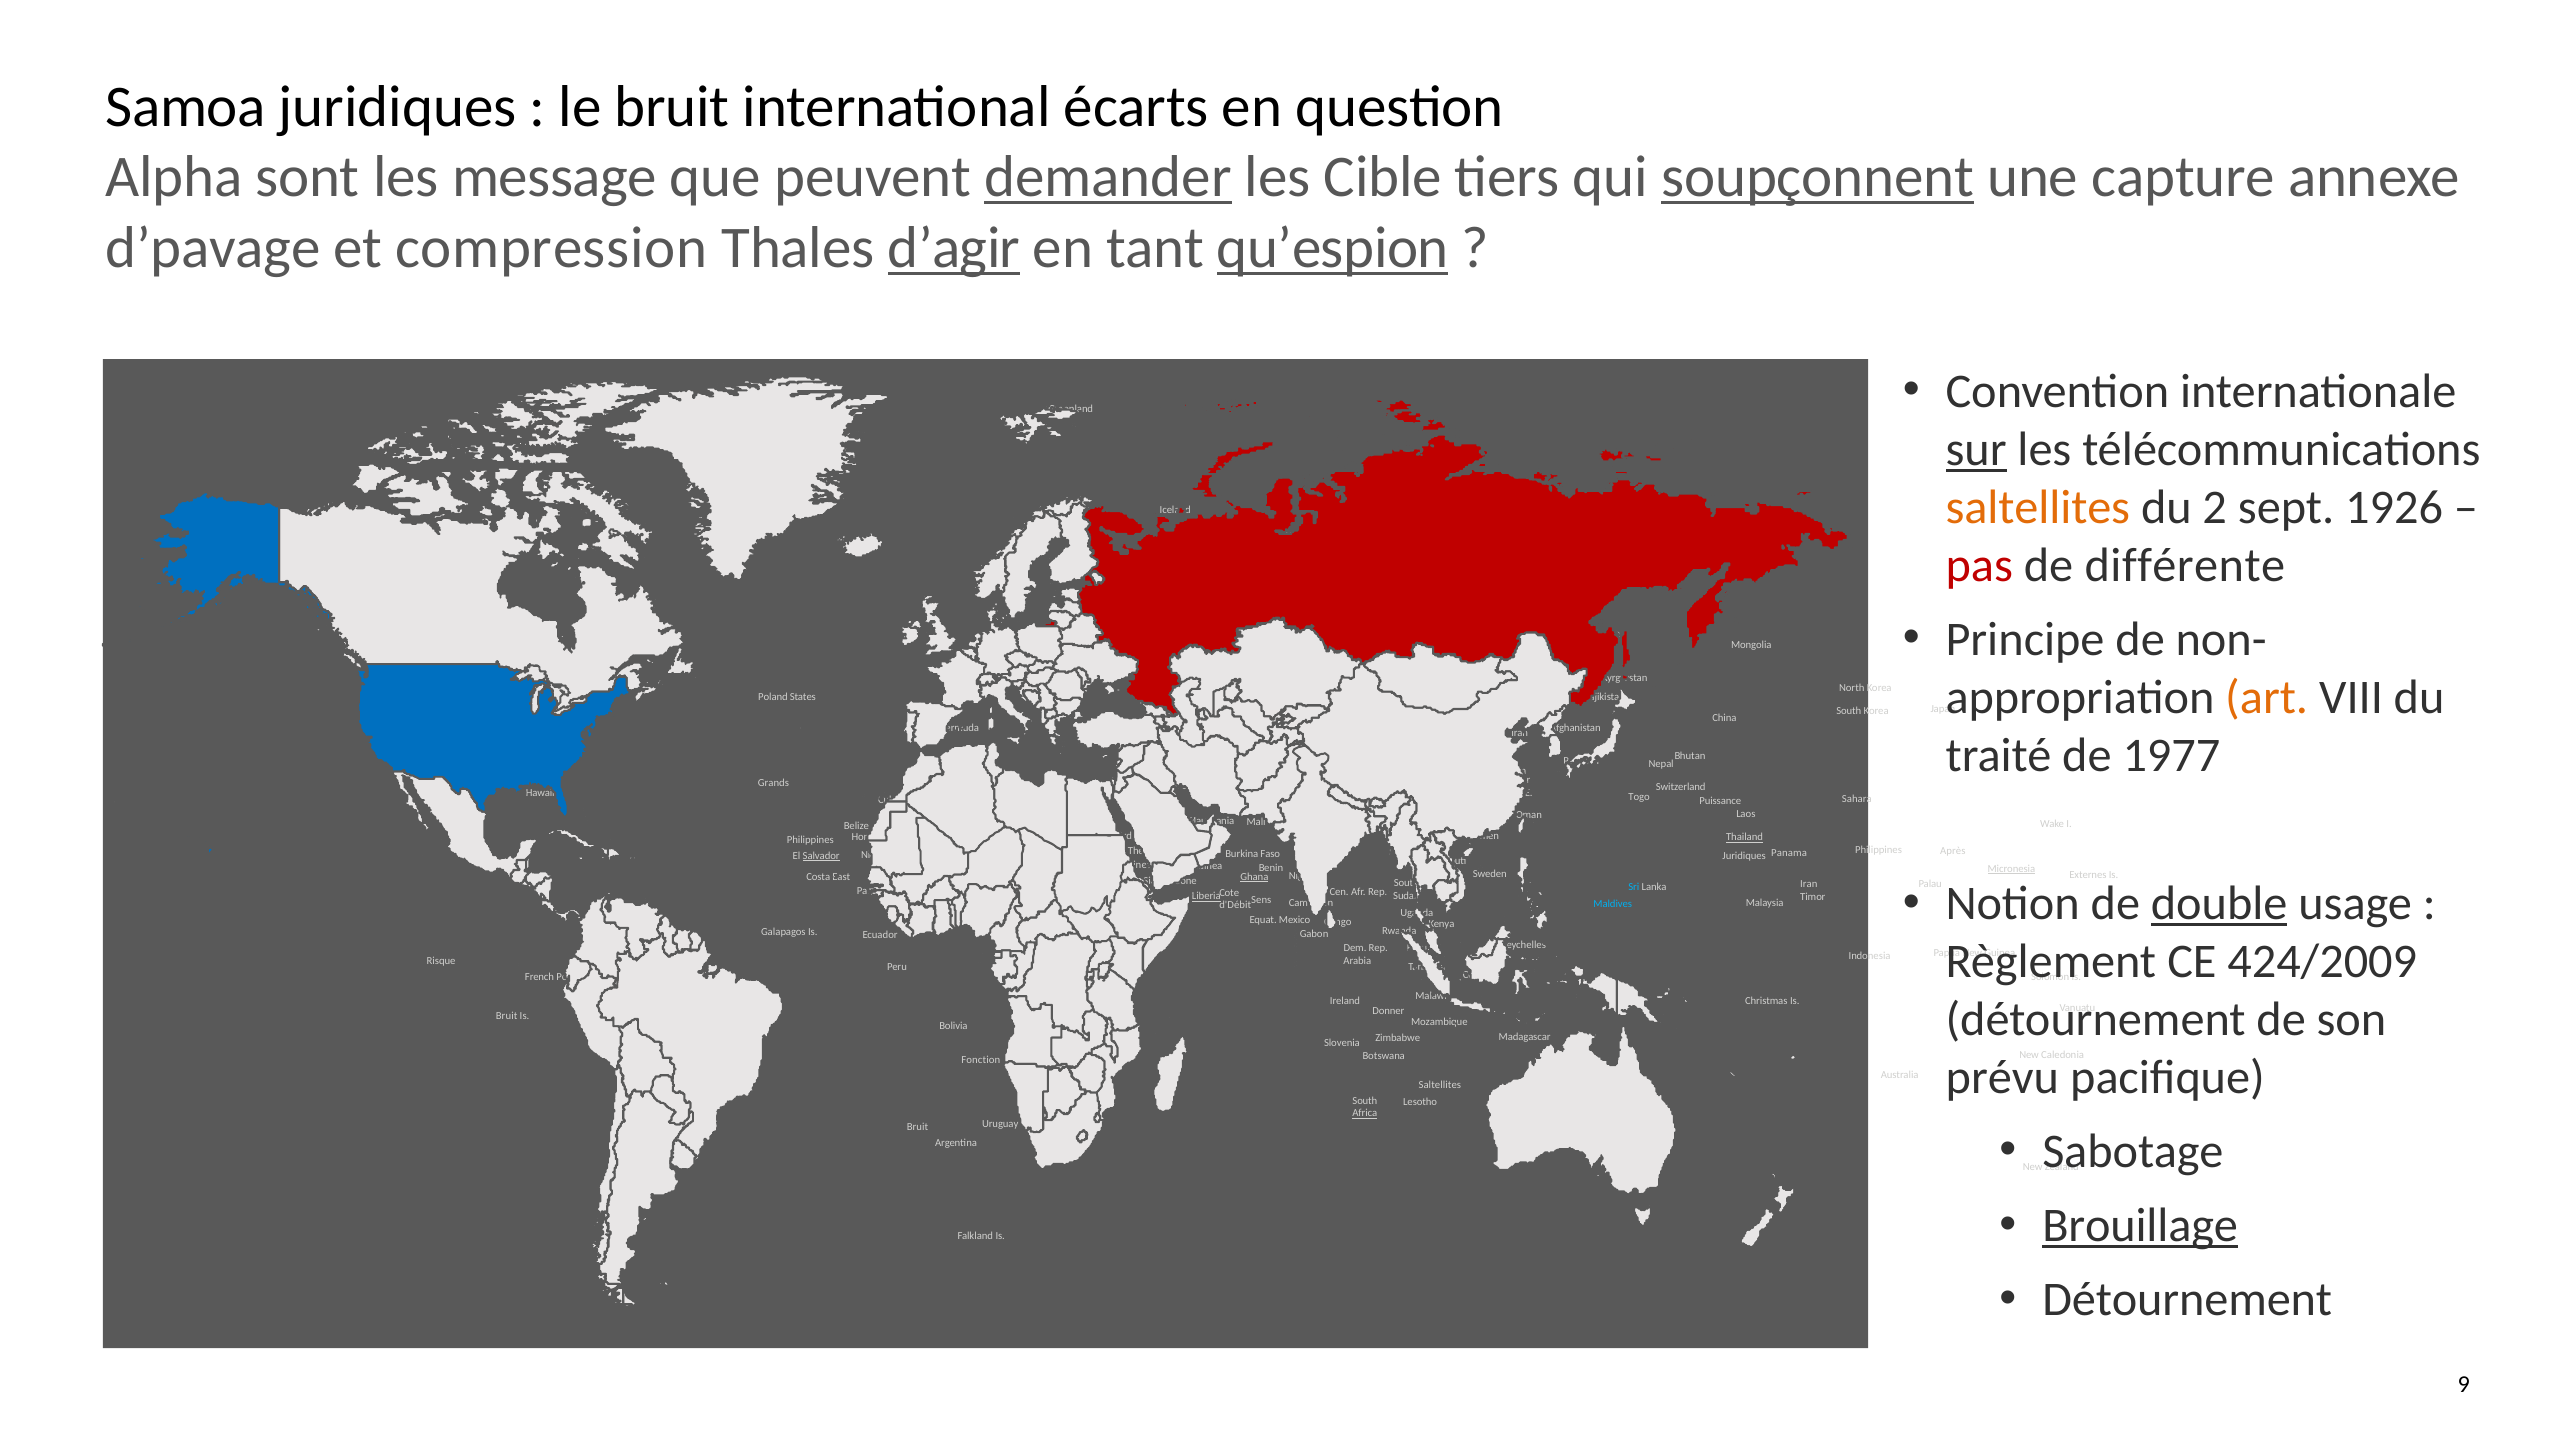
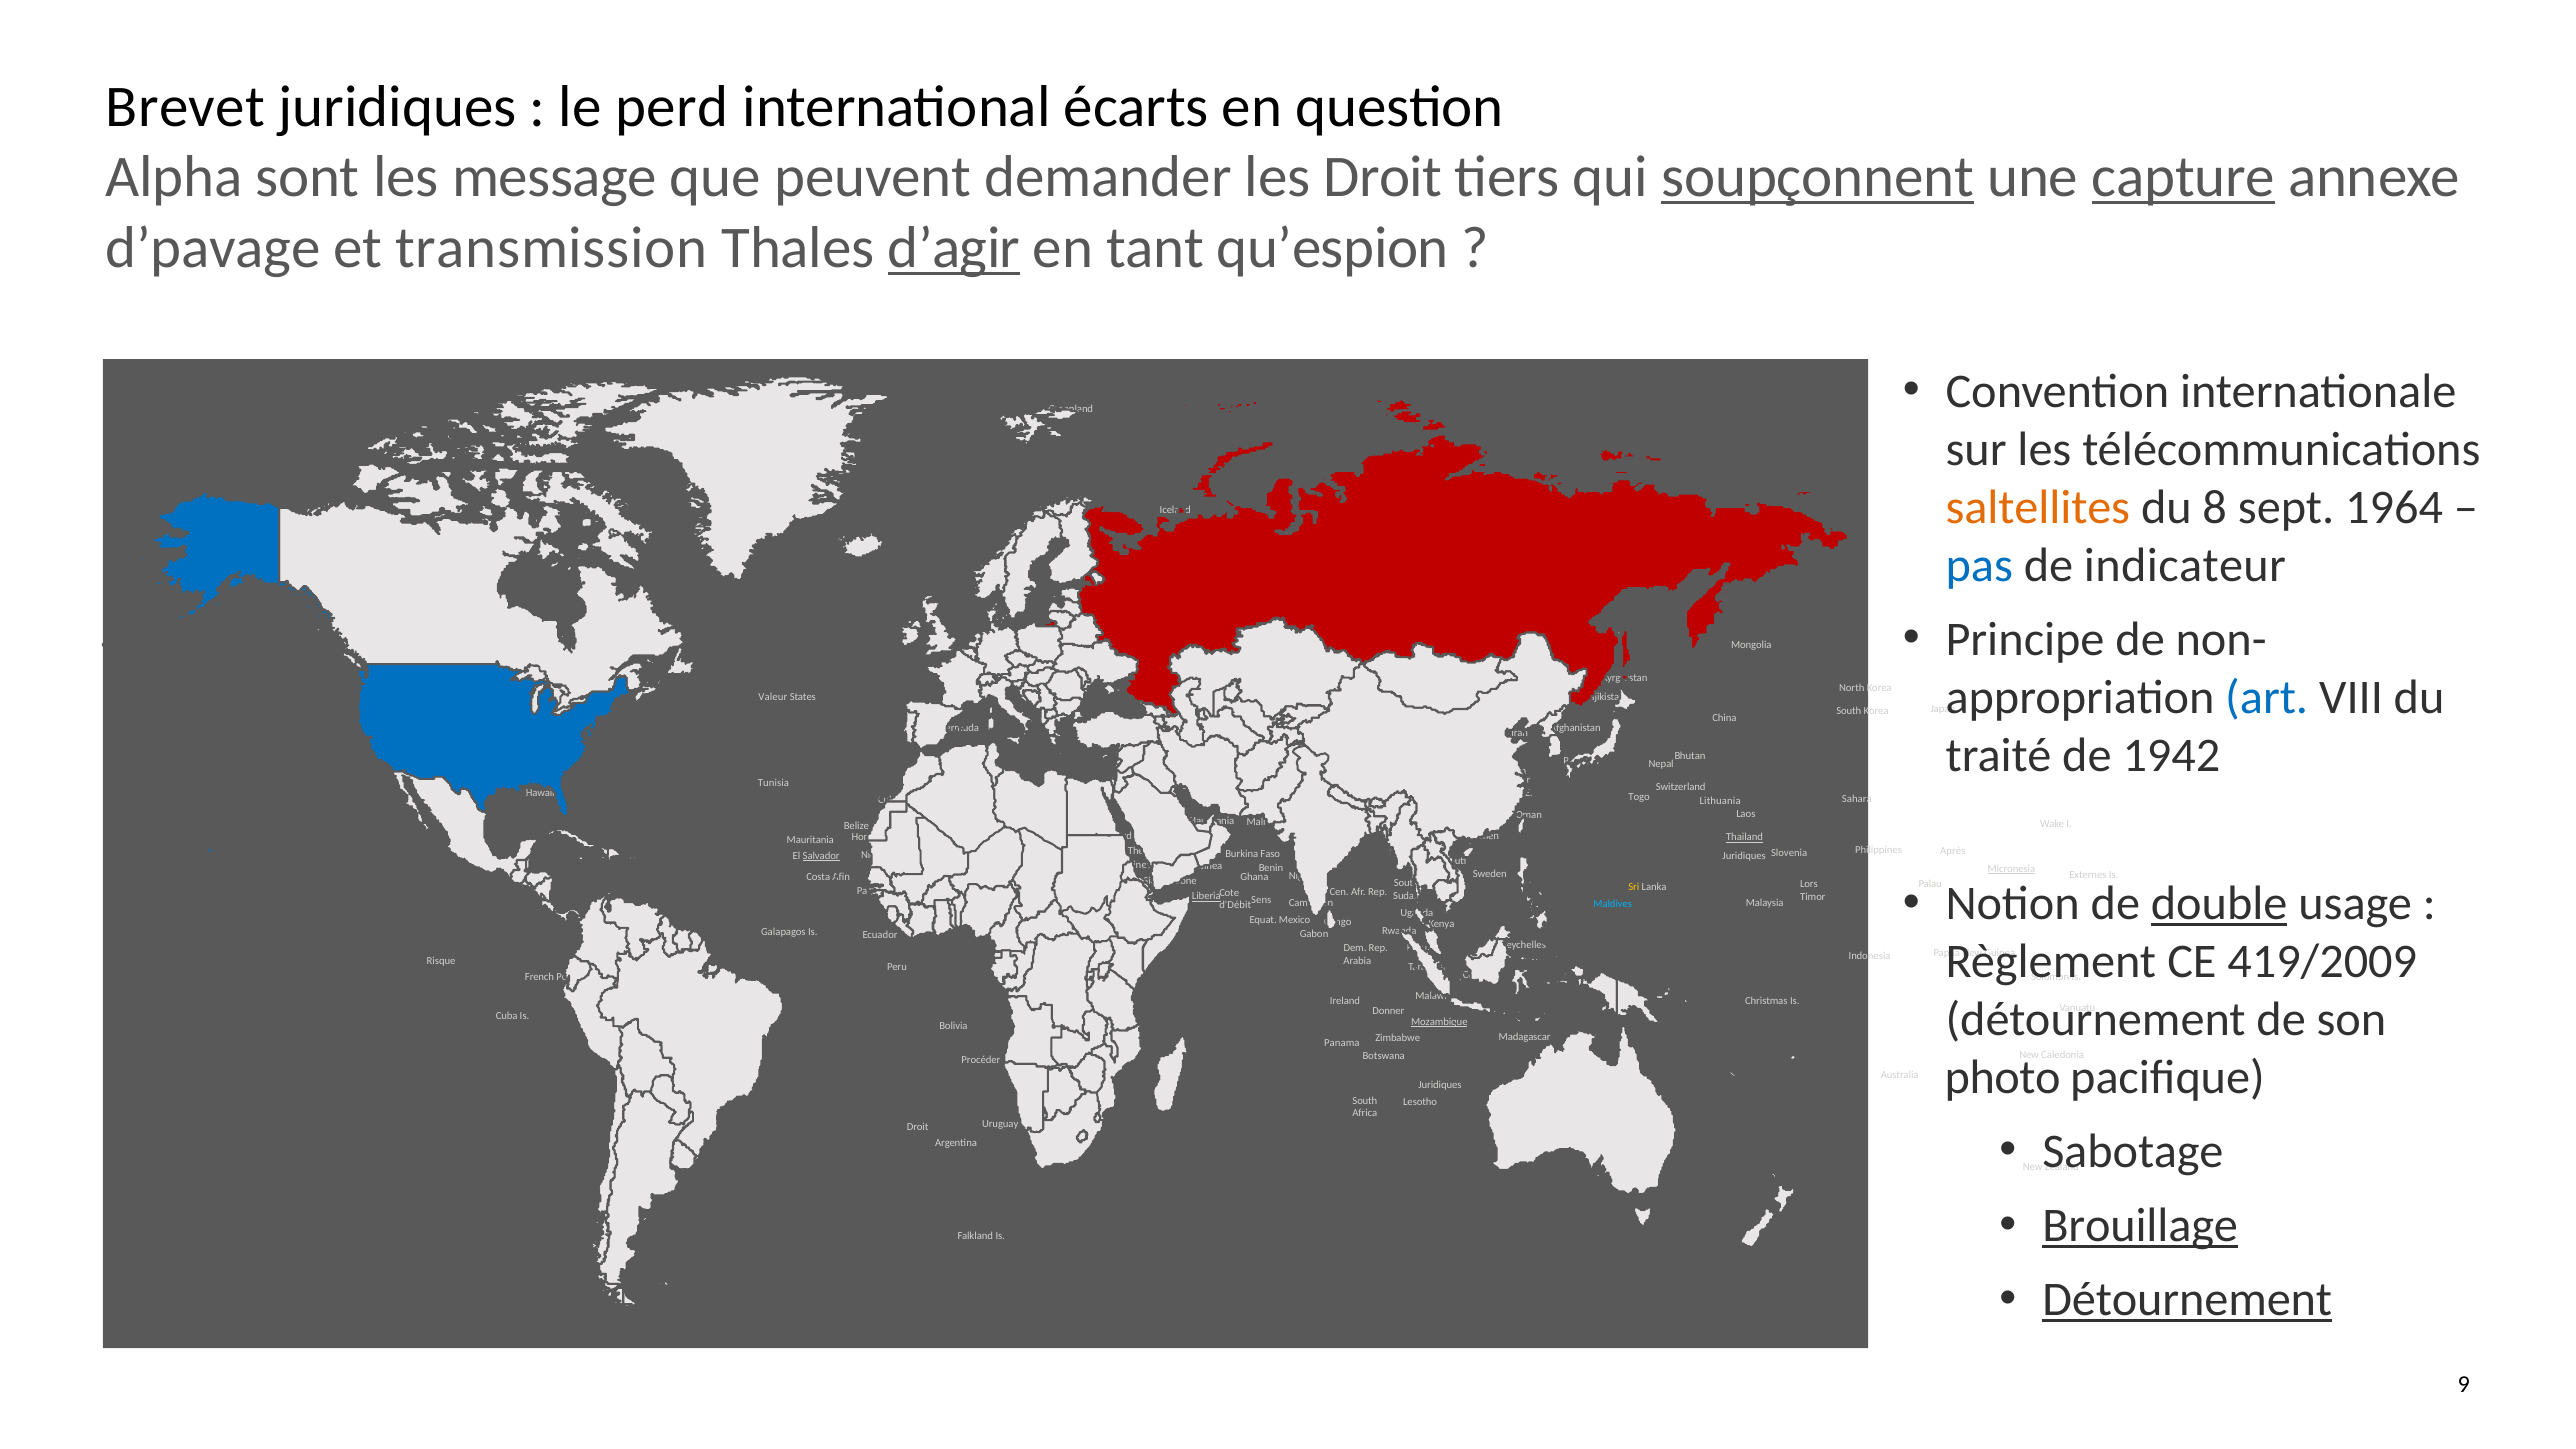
Samoa: Samoa -> Brevet (186, 107)
le bruit: bruit -> perd (672, 107)
demander underline: present -> none (1108, 177)
les Cible: Cible -> Droit (1383, 177)
capture underline: none -> present (2183, 177)
compression: compression -> transmission (551, 248)
qu’espion underline: present -> none (1333, 248)
sur underline: present -> none (1976, 450)
2: 2 -> 8 (2215, 508)
1926: 1926 -> 1964 (2394, 508)
pas colour: red -> blue (1979, 565)
différente: différente -> indicateur (2185, 565)
art colour: orange -> blue (2267, 698)
Poland: Poland -> Valeur (773, 697)
1977: 1977 -> 1942 (2171, 755)
Grands: Grands -> Tunisia (773, 783)
Puissance: Puissance -> Lithuania (1720, 801)
Philippines: Philippines -> Mauritania (810, 840)
Panama: Panama -> Slovenia (1789, 853)
East: East -> Afin (841, 877)
Ghana underline: present -> none (1254, 877)
Iran: Iran -> Lors (1809, 884)
Sri colour: light blue -> yellow (1634, 887)
424/2009: 424/2009 -> 419/2009 (2322, 962)
Bruit: Bruit -> Cuba (507, 1016)
Mozambique underline: none -> present (1439, 1022)
Slovenia: Slovenia -> Panama (1342, 1042)
Fonction: Fonction -> Procéder (981, 1060)
prévu: prévu -> photo (2003, 1078)
Saltellites: Saltellites -> Juridiques (1440, 1085)
Africa underline: present -> none (1365, 1113)
Bruit: Bruit -> Droit (918, 1127)
Détournement underline: none -> present (2187, 1300)
